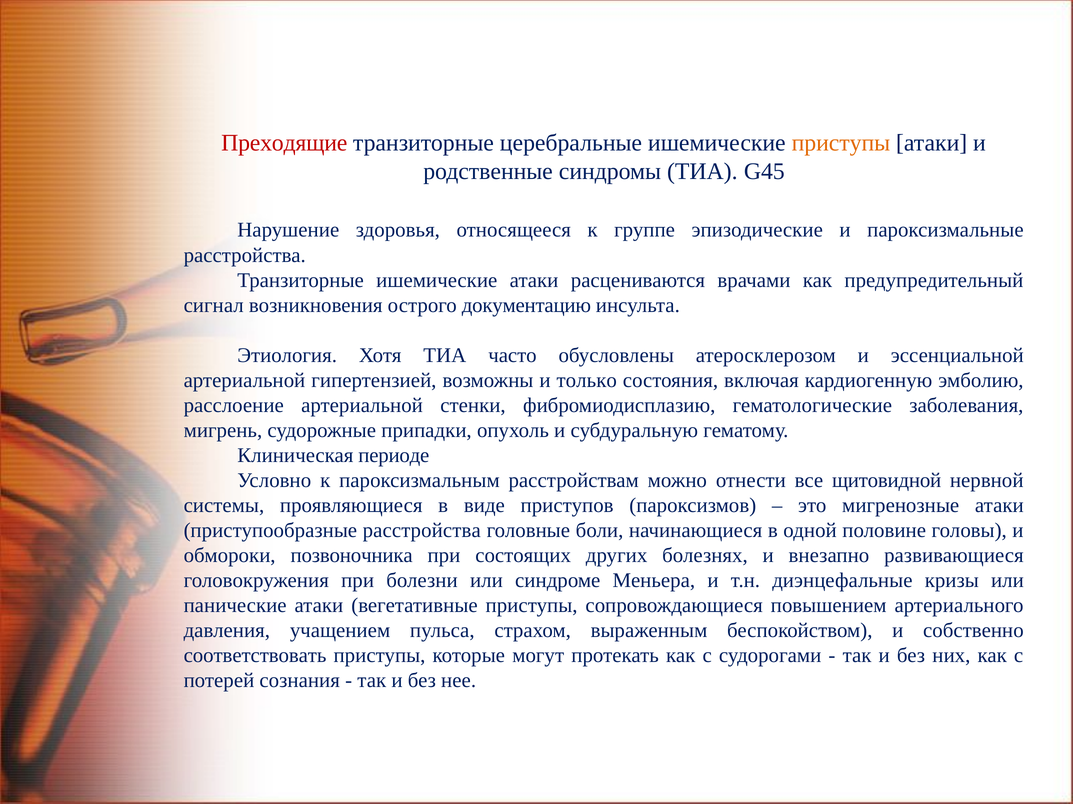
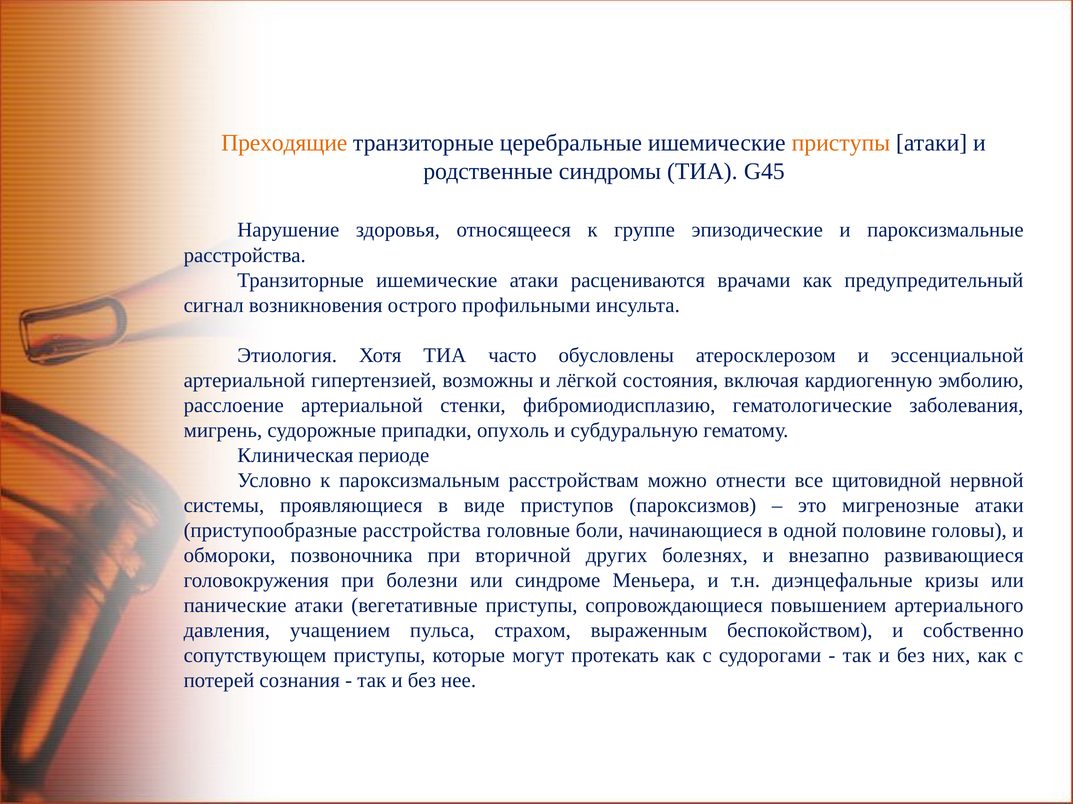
Преходящие colour: red -> orange (284, 143)
документацию: документацию -> профильными (526, 305)
только: только -> лёгкой (587, 381)
состоящих: состоящих -> вторичной (523, 556)
соответствовать: соответствовать -> сопутствующем (255, 656)
